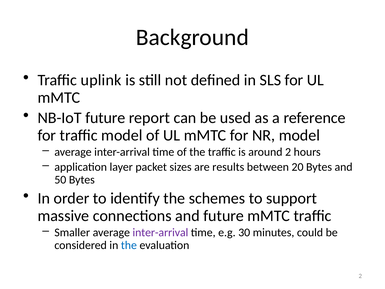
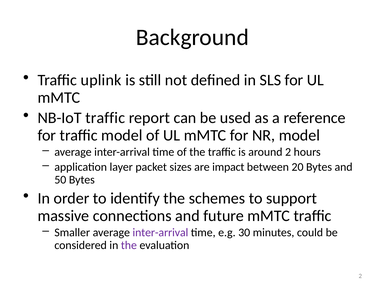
NB-IoT future: future -> traffic (105, 118)
results: results -> impact (228, 167)
the colour: blue -> purple (129, 245)
